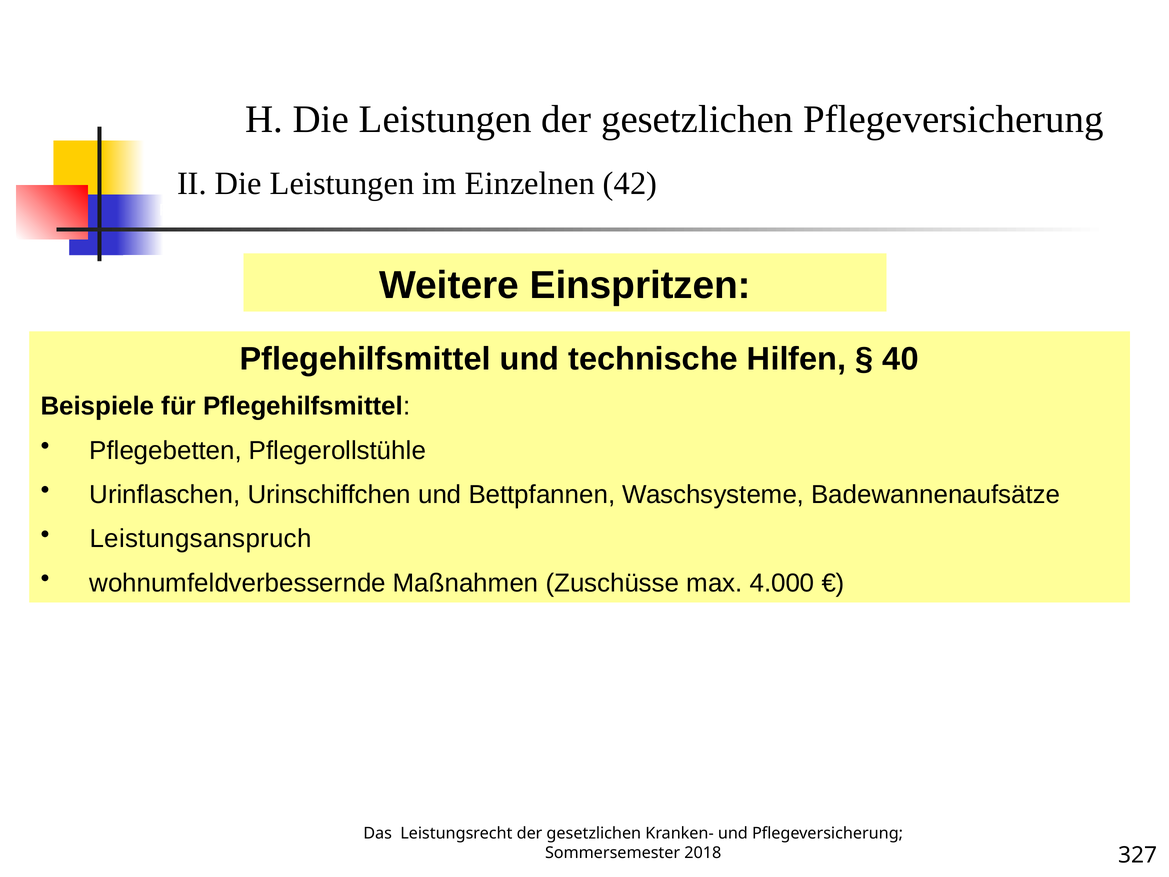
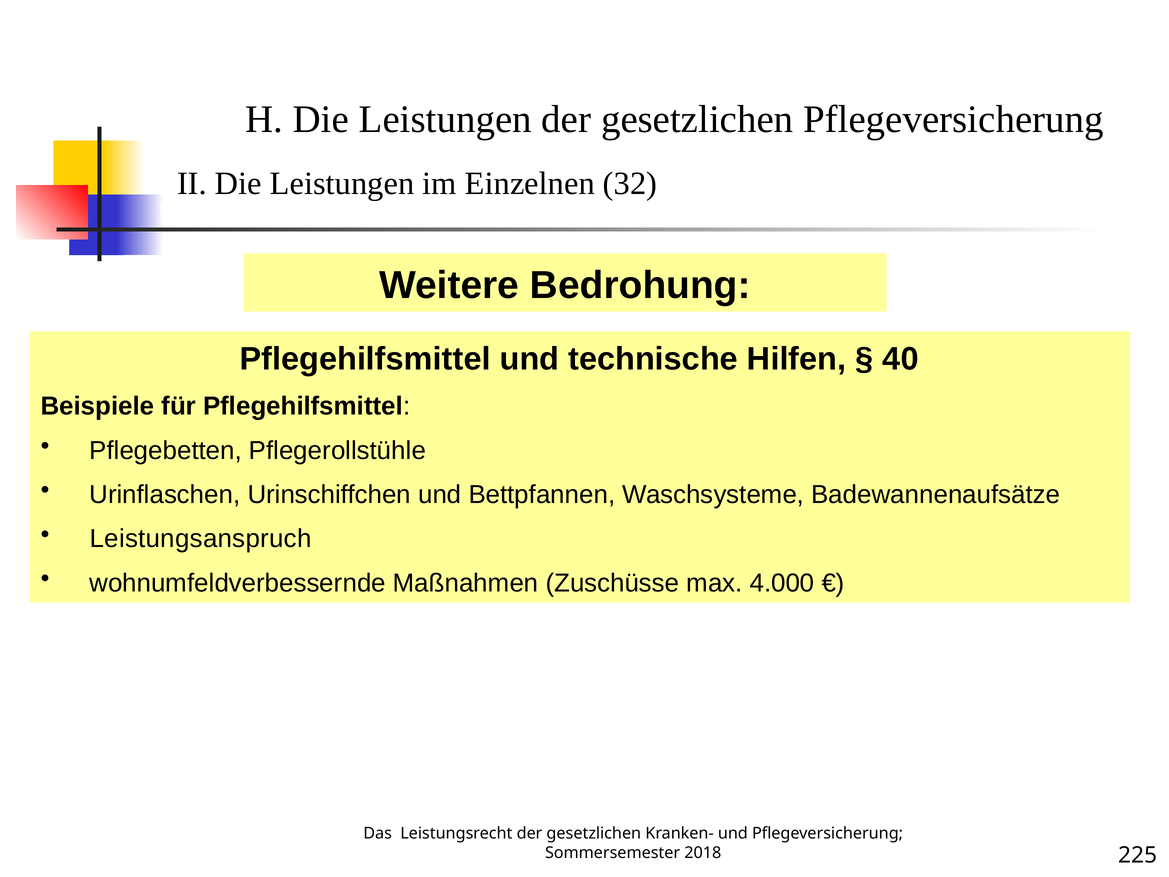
42: 42 -> 32 (630, 183)
Einspritzen: Einspritzen -> Bedrohung (640, 285)
327: 327 -> 225 (1138, 855)
